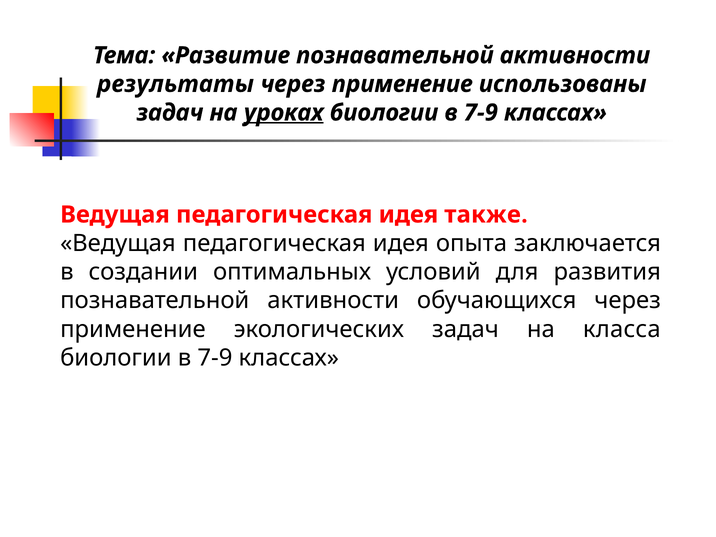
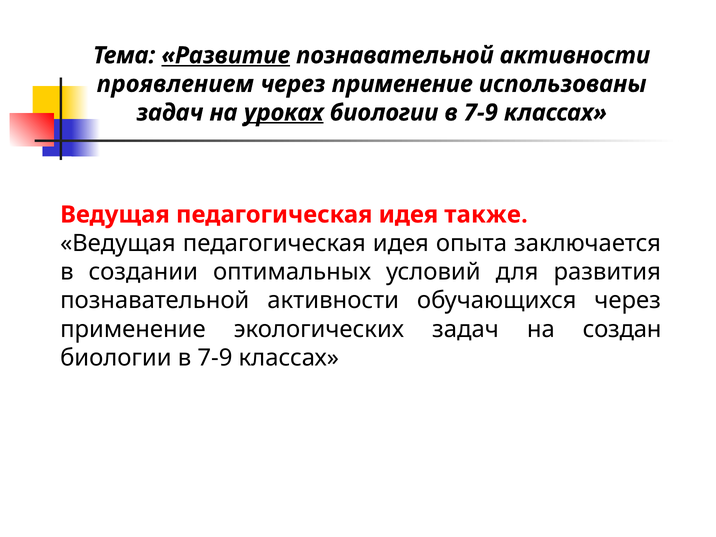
Развитие underline: none -> present (226, 55)
результаты: результаты -> проявлением (175, 84)
класса: класса -> создан (622, 329)
